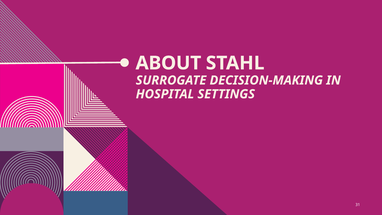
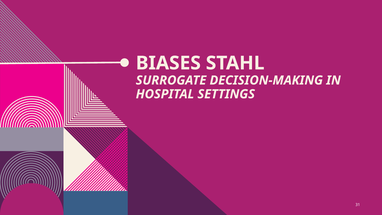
ABOUT: ABOUT -> BIASES (168, 63)
